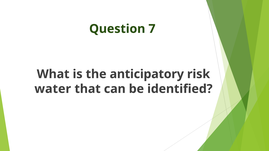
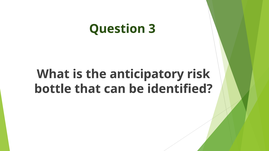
7: 7 -> 3 (152, 29)
water: water -> bottle (53, 89)
